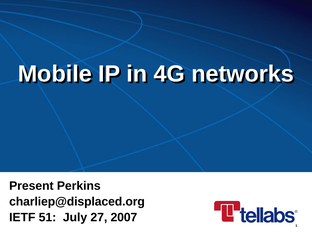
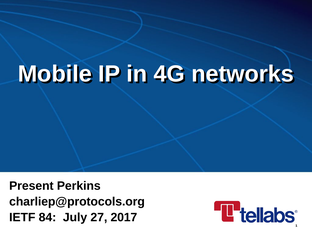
charliep@displaced.org: charliep@displaced.org -> charliep@protocols.org (77, 202)
51: 51 -> 84 (47, 217)
2007: 2007 -> 2017 (124, 217)
